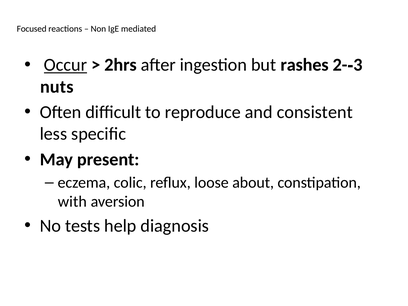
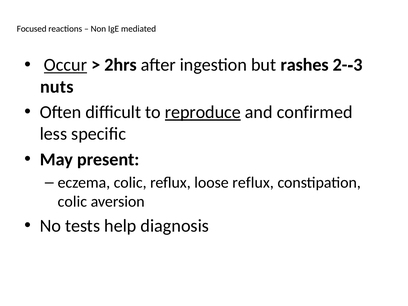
reproduce underline: none -> present (203, 112)
consistent: consistent -> confirmed (315, 112)
loose about: about -> reflux (253, 183)
with: with -> colic (72, 202)
